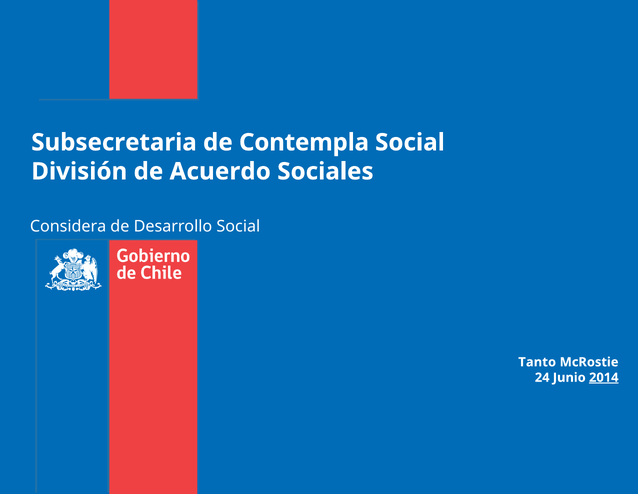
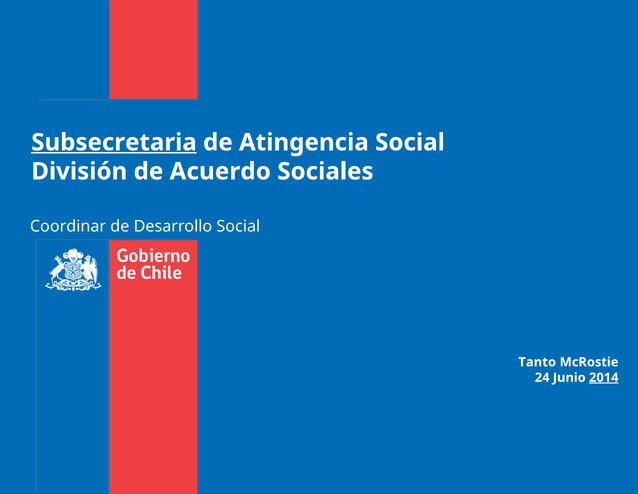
Subsecretaria underline: none -> present (114, 142)
Contempla: Contempla -> Atingencia (304, 142)
Considera: Considera -> Coordinar (68, 227)
